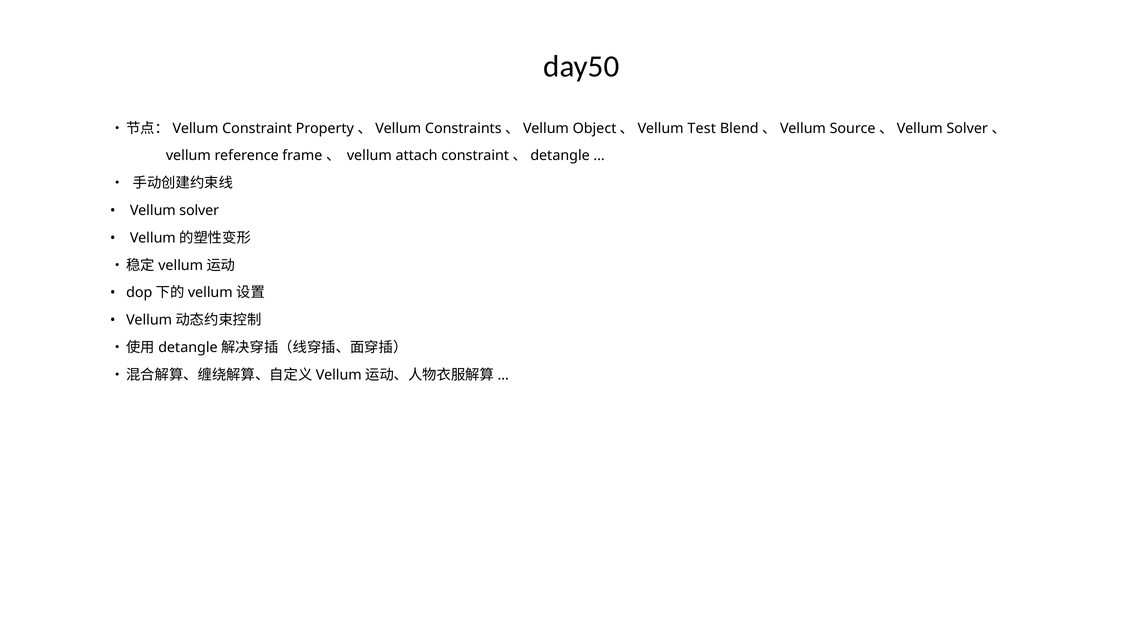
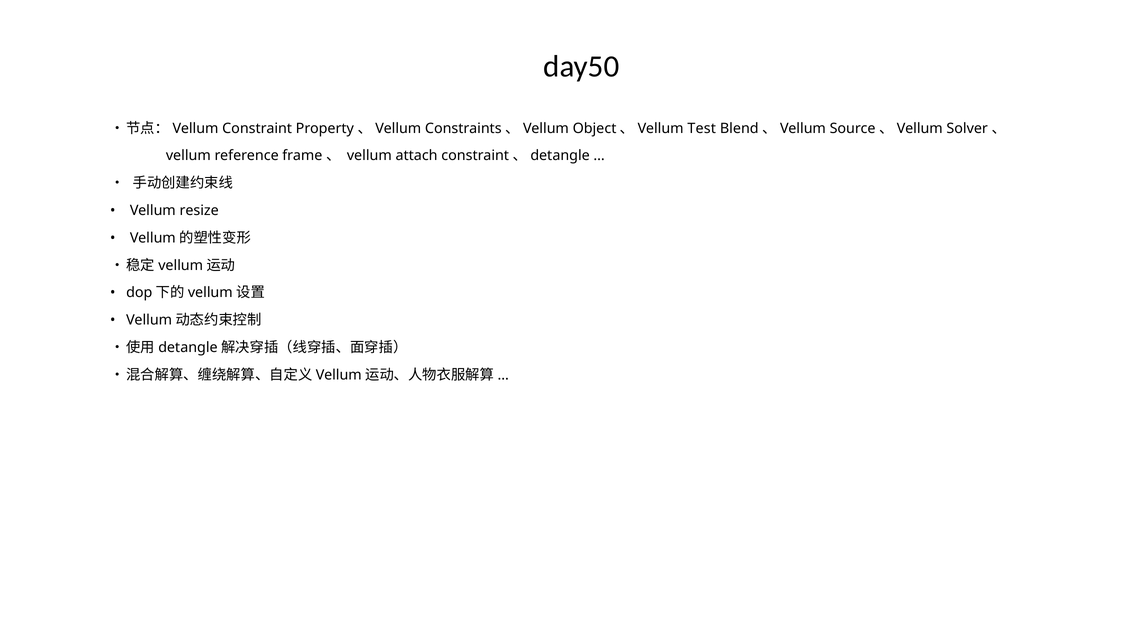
Vellum solver: solver -> resize (199, 211)
